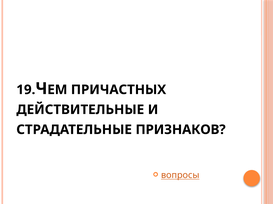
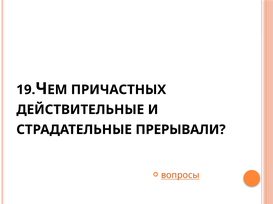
ПРИЗНАКОВ: ПРИЗНАКОВ -> ПРЕРЫВАЛИ (181, 130)
